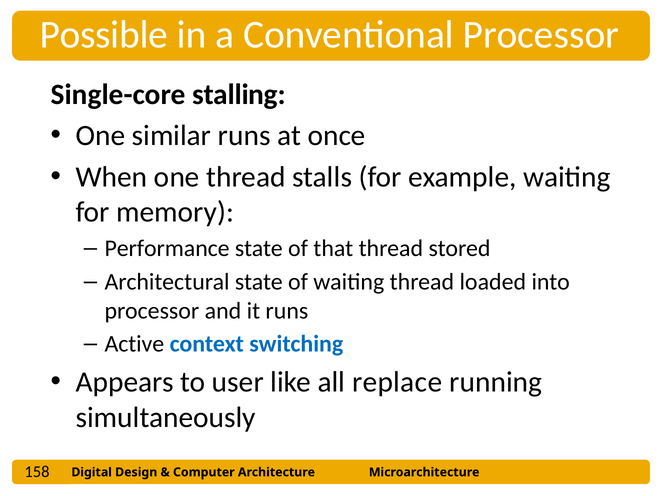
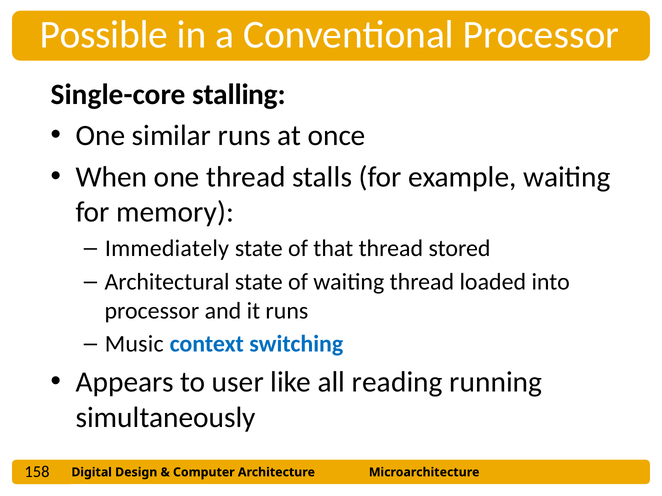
Performance: Performance -> Immediately (167, 249)
Active: Active -> Music (134, 344)
replace: replace -> reading (397, 383)
